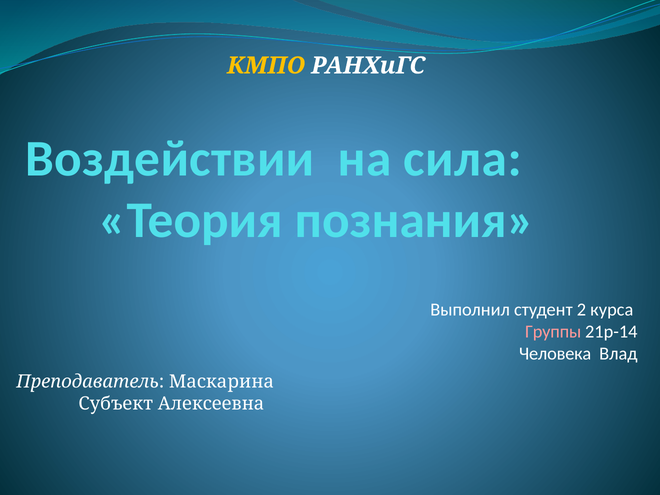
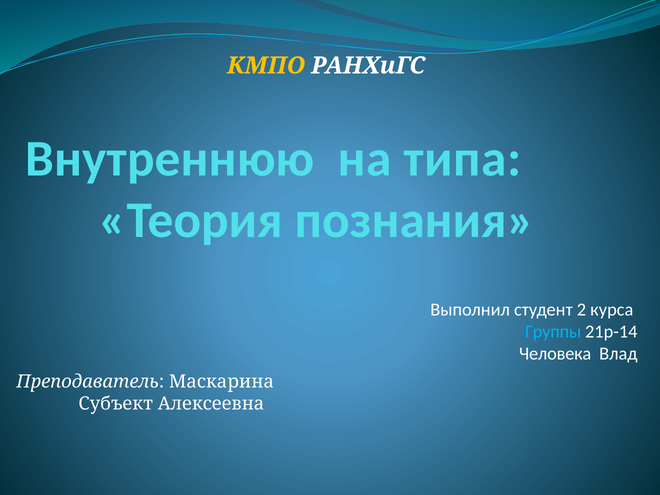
Воздействии: Воздействии -> Внутреннюю (170, 159)
сила: сила -> типа (463, 159)
Группы colour: pink -> light blue (553, 331)
